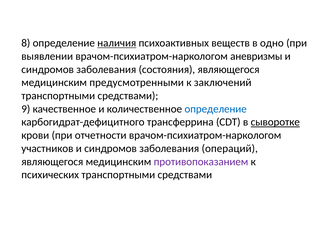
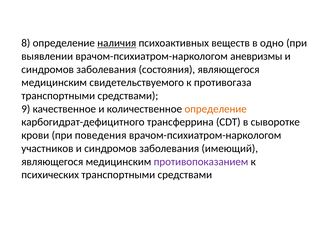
предусмотренными: предусмотренными -> свидетельствуемого (137, 83)
заключений: заключений -> противогаза (223, 83)
определение colour: blue -> orange (216, 109)
сыворотке underline: present -> none (275, 122)
отчетности: отчетности -> поведения (101, 135)
операций: операций -> имеющий (230, 148)
